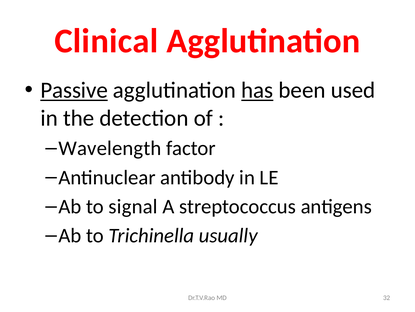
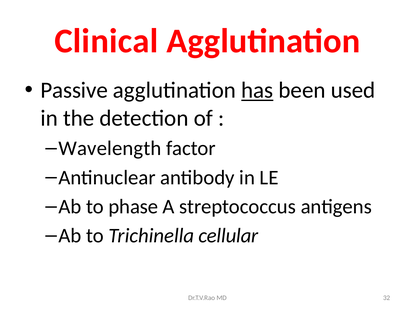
Passive underline: present -> none (74, 90)
signal: signal -> phase (133, 206)
usually: usually -> cellular (228, 235)
